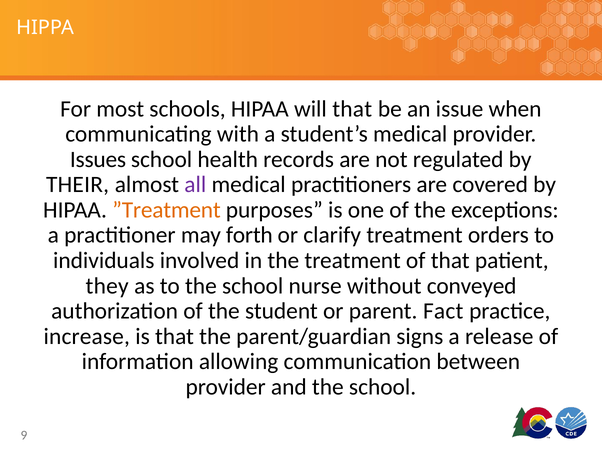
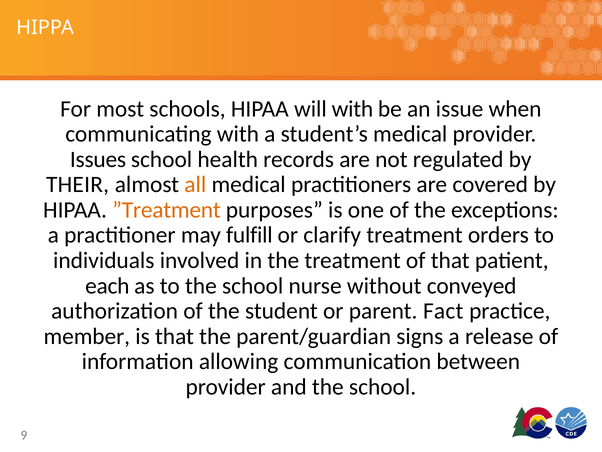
will that: that -> with (352, 109)
all colour: purple -> orange (195, 185)
forth: forth -> fulfill (249, 235)
they: they -> each (107, 285)
increase: increase -> member (87, 336)
